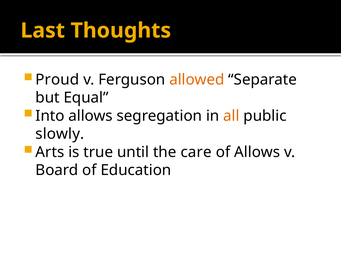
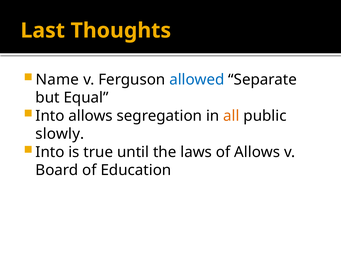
Proud: Proud -> Name (57, 80)
allowed colour: orange -> blue (197, 80)
Arts: Arts -> Into (50, 153)
care: care -> laws (196, 153)
